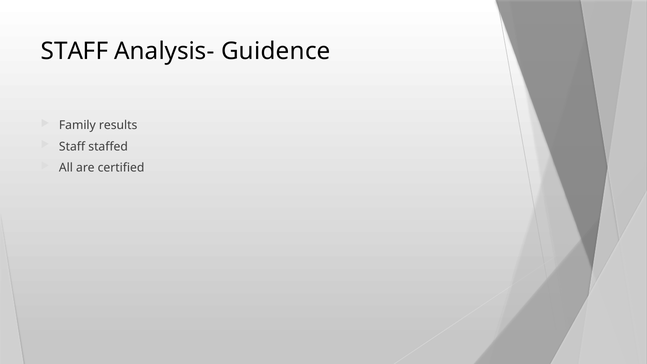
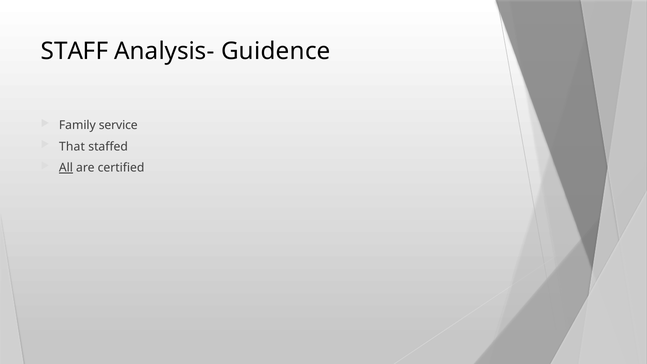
results: results -> service (118, 125)
Staff: Staff -> That (72, 147)
All underline: none -> present (66, 168)
